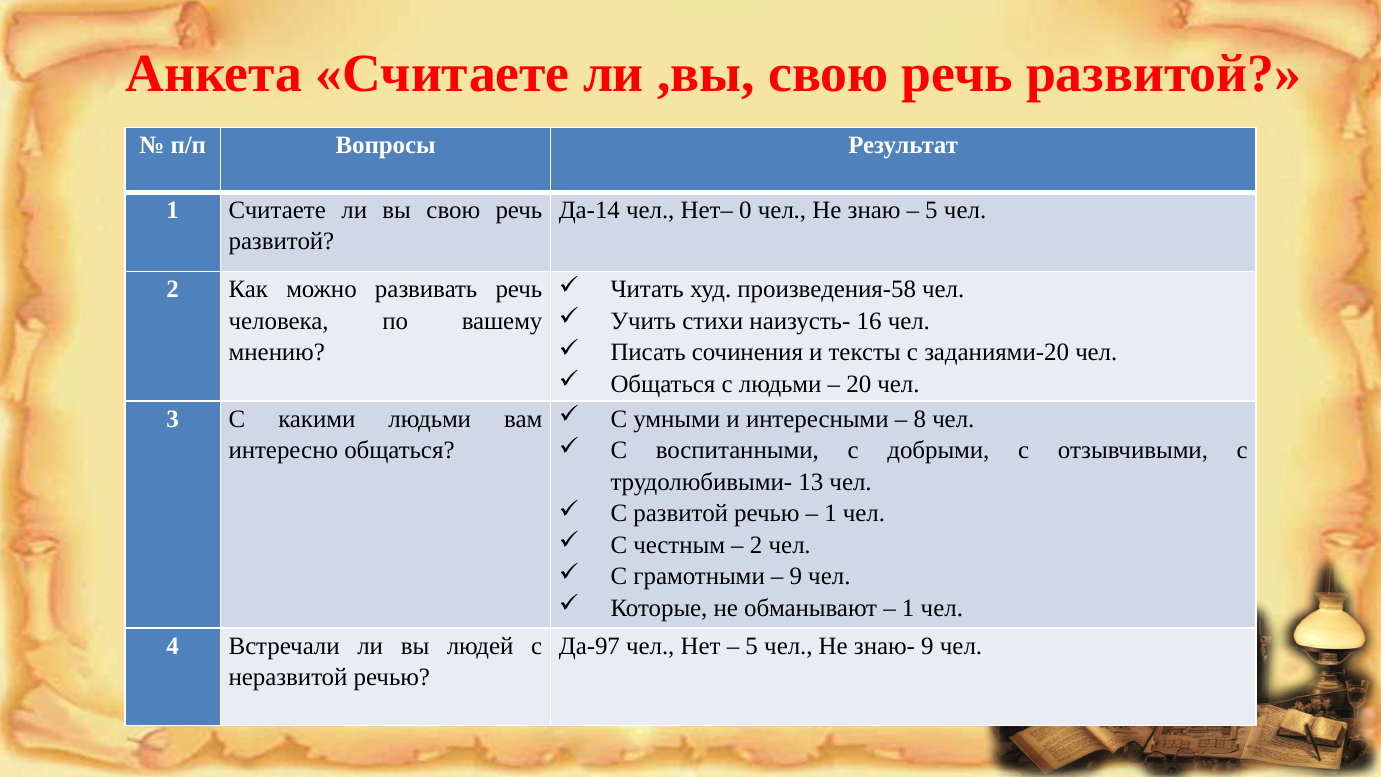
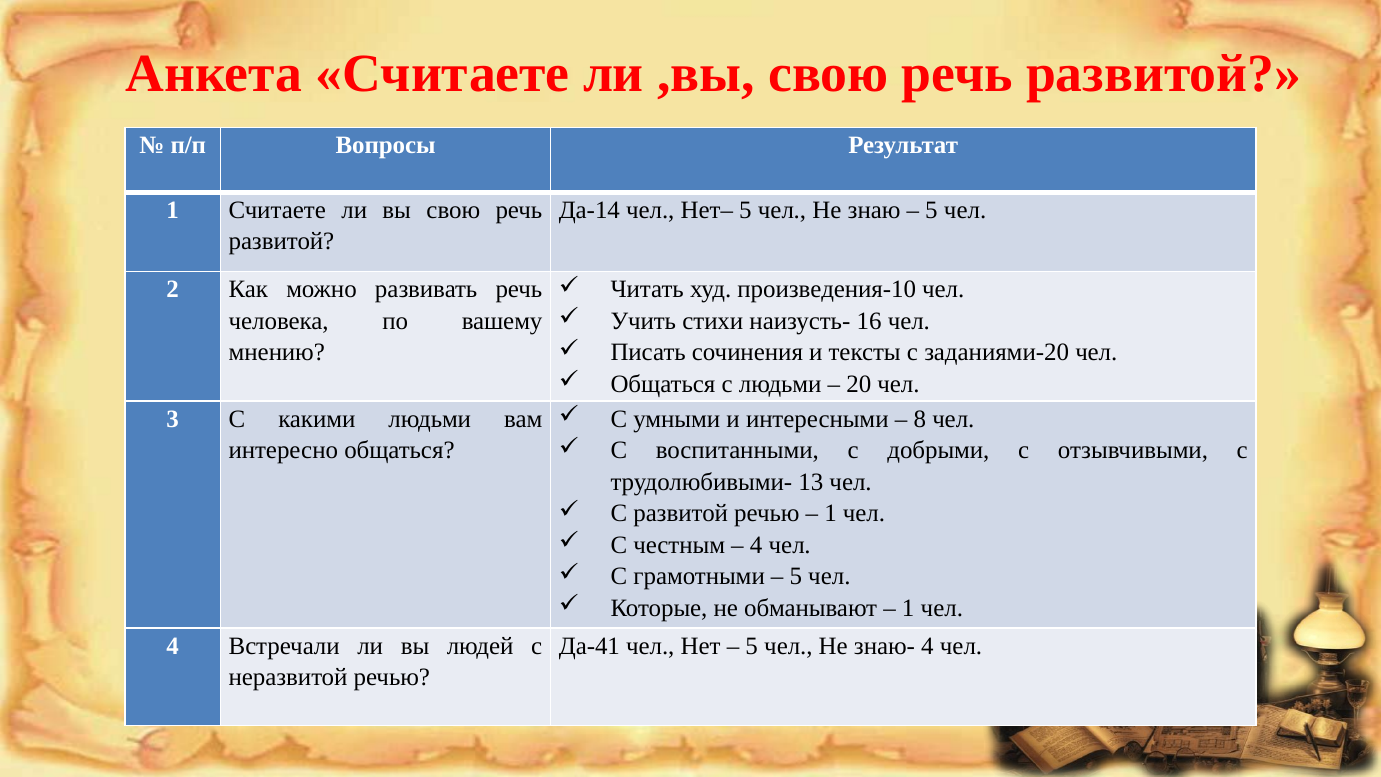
Нет– 0: 0 -> 5 (745, 210)
произведения-58: произведения-58 -> произведения-10 (827, 289)
2: 2 -> 4 (756, 545)
9: 9 -> 5 (796, 576)
Да-97: Да-97 -> Да-41 (589, 646)
знаю- 9: 9 -> 4 (927, 646)
